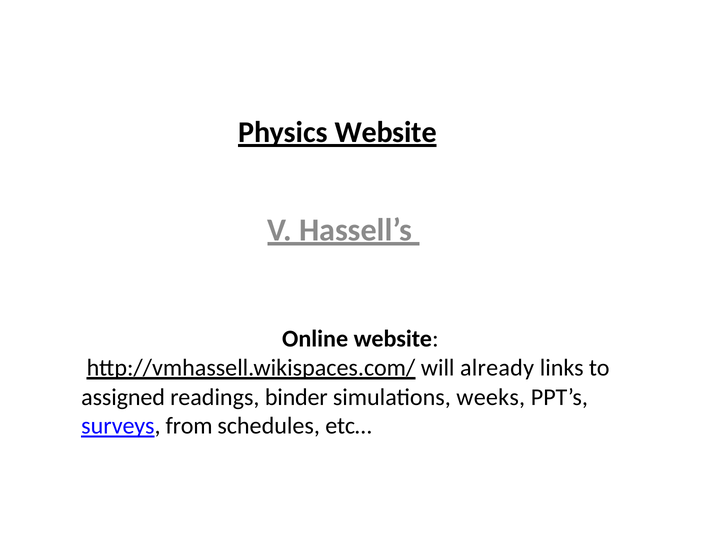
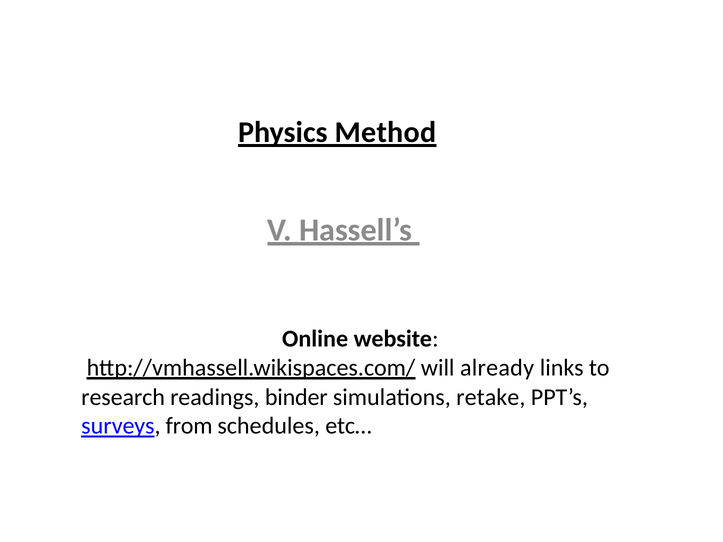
Physics Website: Website -> Method (385, 132)
assigned: assigned -> research (123, 397)
weeks: weeks -> retake (491, 397)
